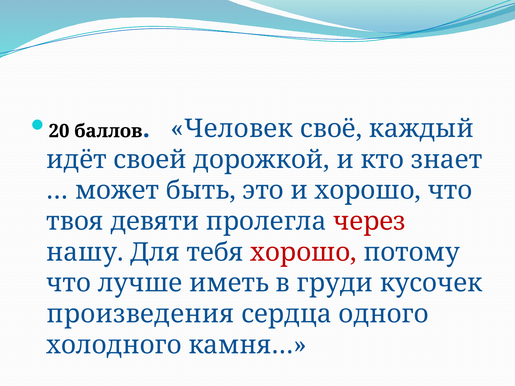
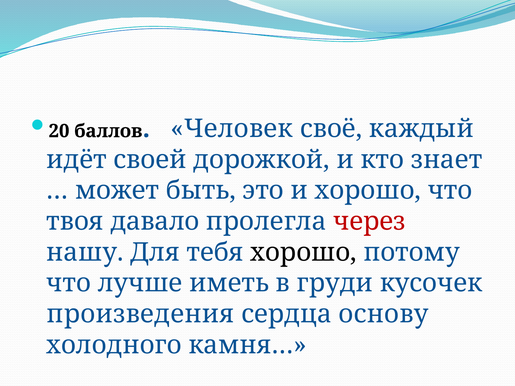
девяти: девяти -> давало (155, 221)
хорошо colour: red -> black (303, 252)
одного: одного -> основу (384, 314)
